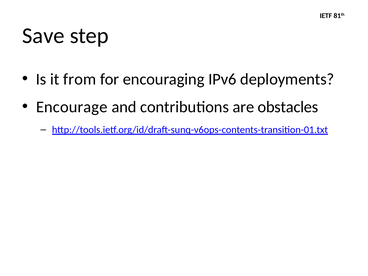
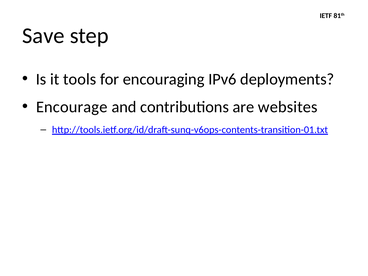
from: from -> tools (80, 79)
obstacles: obstacles -> websites (288, 107)
